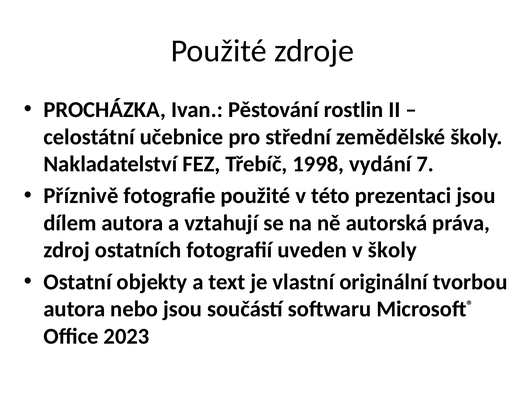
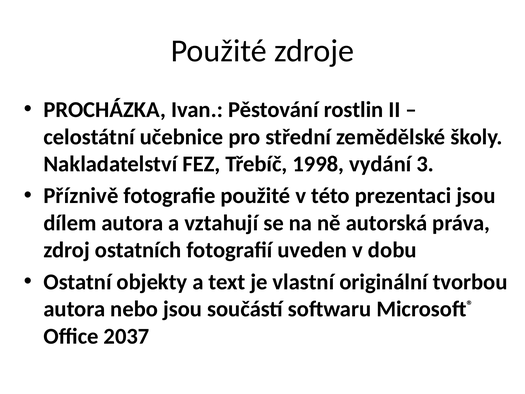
7: 7 -> 3 (425, 164)
v školy: školy -> dobu (392, 250)
2023: 2023 -> 2037 (126, 336)
